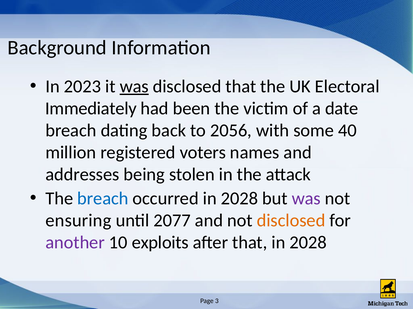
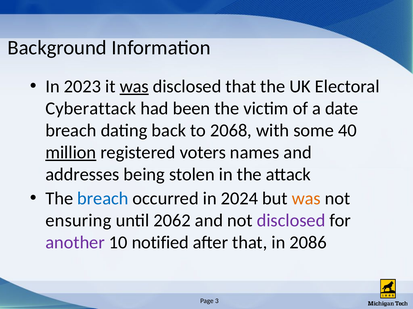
Immediately: Immediately -> Cyberattack (91, 109)
2056: 2056 -> 2068 (231, 131)
million underline: none -> present (71, 153)
occurred in 2028: 2028 -> 2024 (239, 199)
was colour: purple -> orange (306, 199)
2077: 2077 -> 2062 (172, 221)
disclosed colour: orange -> purple (291, 221)
exploits: exploits -> notified (160, 243)
that in 2028: 2028 -> 2086 (308, 243)
